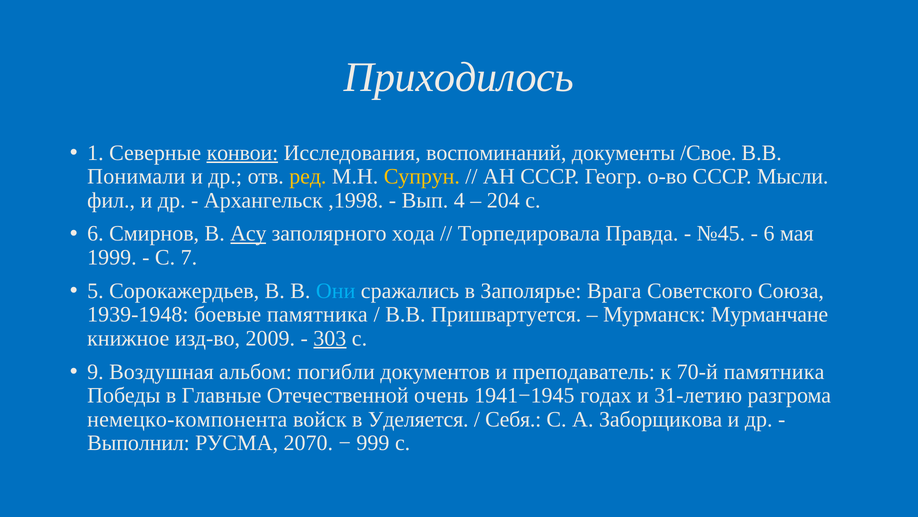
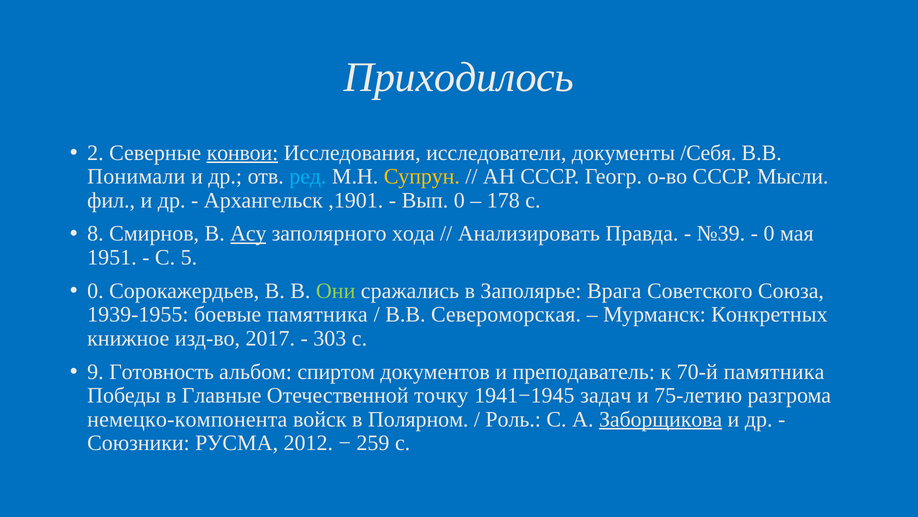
1: 1 -> 2 (95, 153)
воспоминаний: воспоминаний -> исследователи (496, 153)
/Свое: /Свое -> /Себя (708, 153)
ред colour: yellow -> light blue (308, 176)
,1998: ,1998 -> ,1901 (356, 200)
Вып 4: 4 -> 0 (459, 200)
204: 204 -> 178 (503, 200)
6: 6 -> 8 (95, 233)
Торпедировала: Торпедировала -> Анализировать (529, 233)
№45: №45 -> №39 (721, 233)
6: 6 -> 0 (769, 233)
1999: 1999 -> 1951 (112, 257)
7: 7 -> 5 (189, 257)
5: 5 -> 0 (95, 291)
Они colour: light blue -> light green (336, 291)
1939-1948: 1939-1948 -> 1939-1955 (138, 314)
Пришвартуется: Пришвартуется -> Североморская (506, 314)
Мурманчане: Мурманчане -> Конкретных (769, 314)
2009: 2009 -> 2017 (270, 338)
303 underline: present -> none (330, 338)
Воздушная: Воздушная -> Готовность (162, 371)
погибли: погибли -> спиртом (336, 371)
очень: очень -> точку (441, 395)
годах: годах -> задач (606, 395)
31-летию: 31-летию -> 75-летию (698, 395)
Уделяется: Уделяется -> Полярном (418, 419)
Себя: Себя -> Роль (513, 419)
Заборщикова underline: none -> present (661, 419)
Выполнил: Выполнил -> Союзники (138, 443)
2070: 2070 -> 2012 (308, 443)
999: 999 -> 259 (373, 443)
